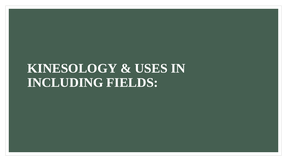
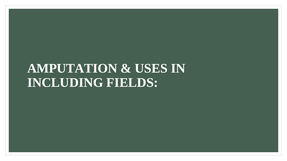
KINESOLOGY: KINESOLOGY -> AMPUTATION (72, 69)
